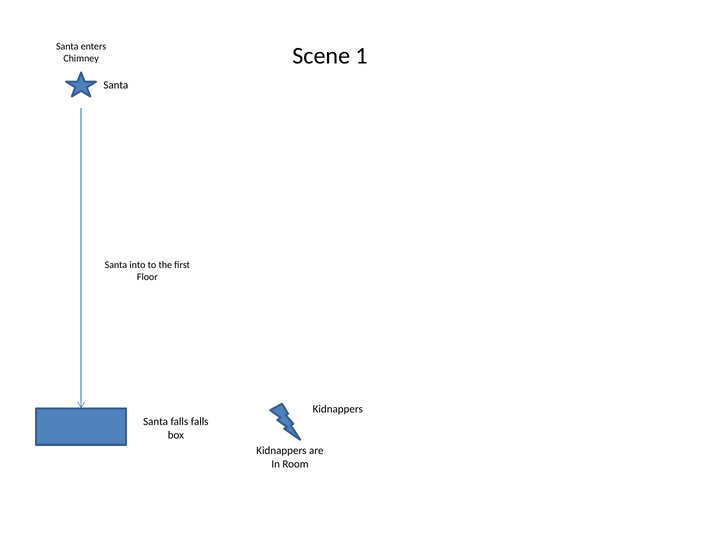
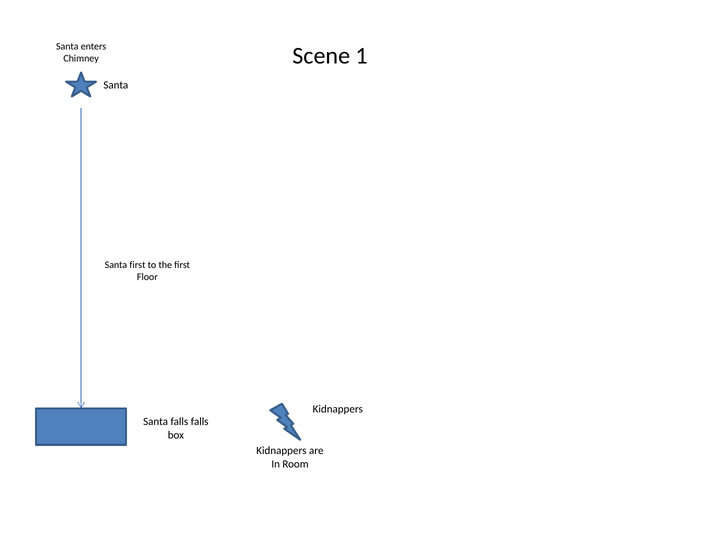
Santa into: into -> first (137, 265)
